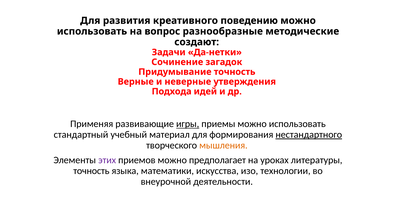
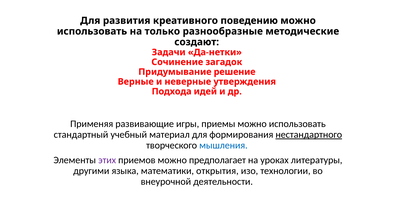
вопрос: вопрос -> только (162, 31)
Придумывание точность: точность -> решение (235, 72)
игры underline: present -> none (188, 124)
мышления colour: orange -> blue (223, 145)
точность: точность -> другими (91, 171)
искусства: искусства -> открытия (217, 171)
